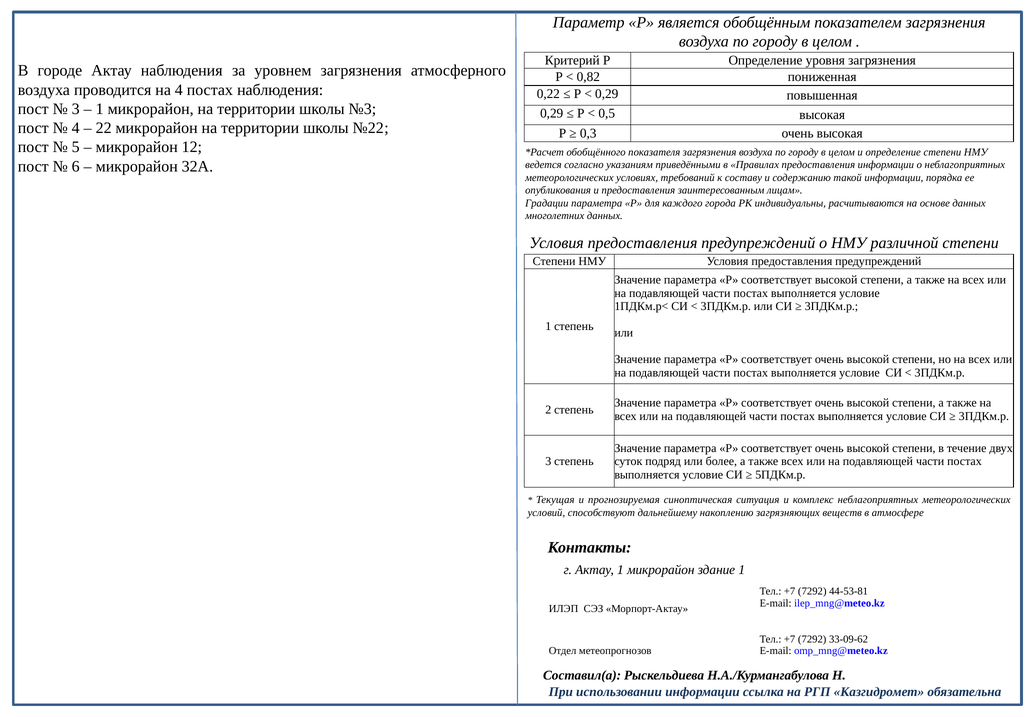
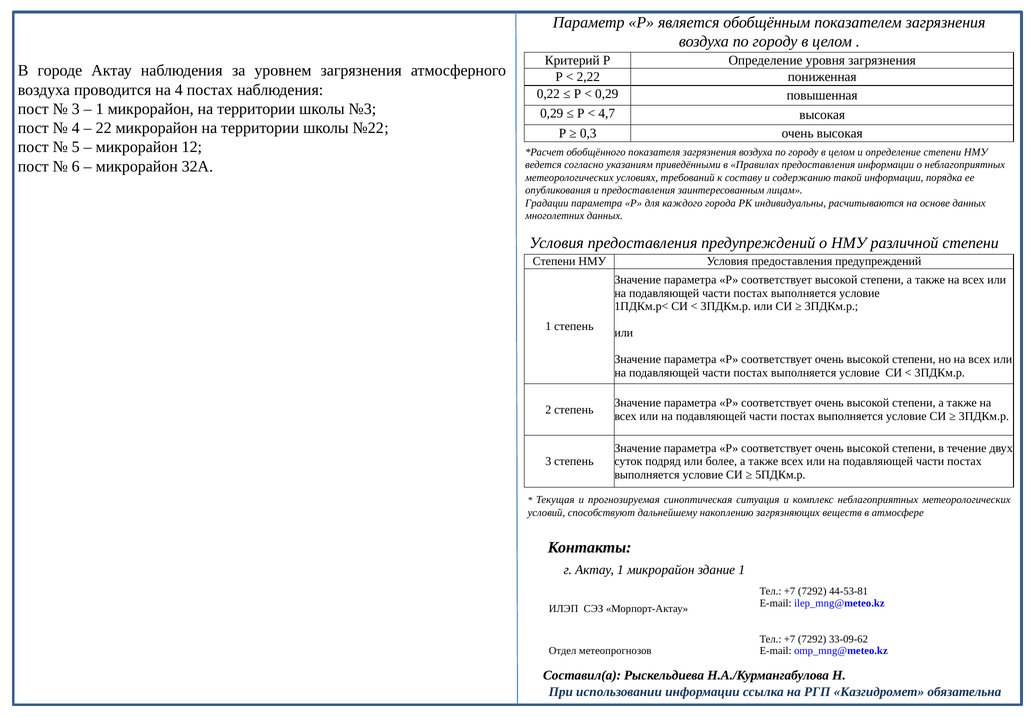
0,82: 0,82 -> 2,22 (588, 77)
0,5: 0,5 -> 4,7 (607, 113)
